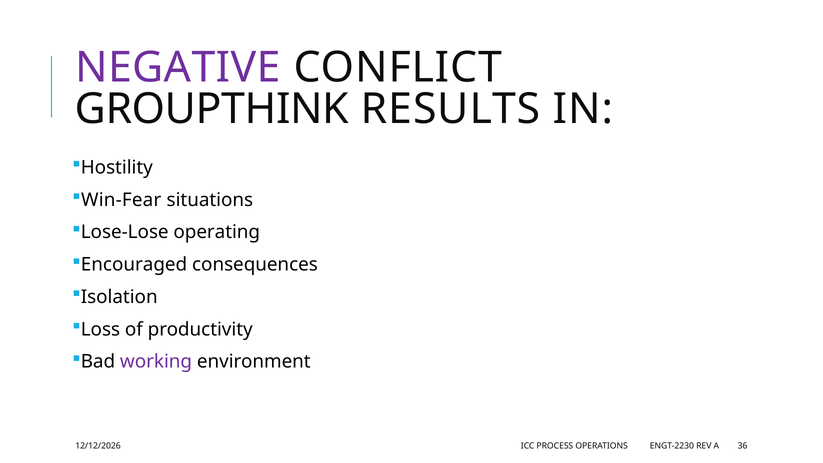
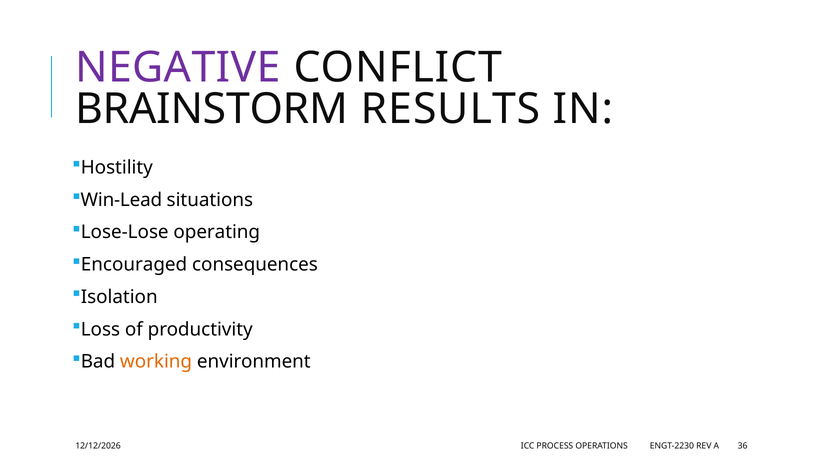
GROUPTHINK: GROUPTHINK -> BRAINSTORM (212, 109)
Win-Fear: Win-Fear -> Win-Lead (121, 200)
working colour: purple -> orange (156, 362)
